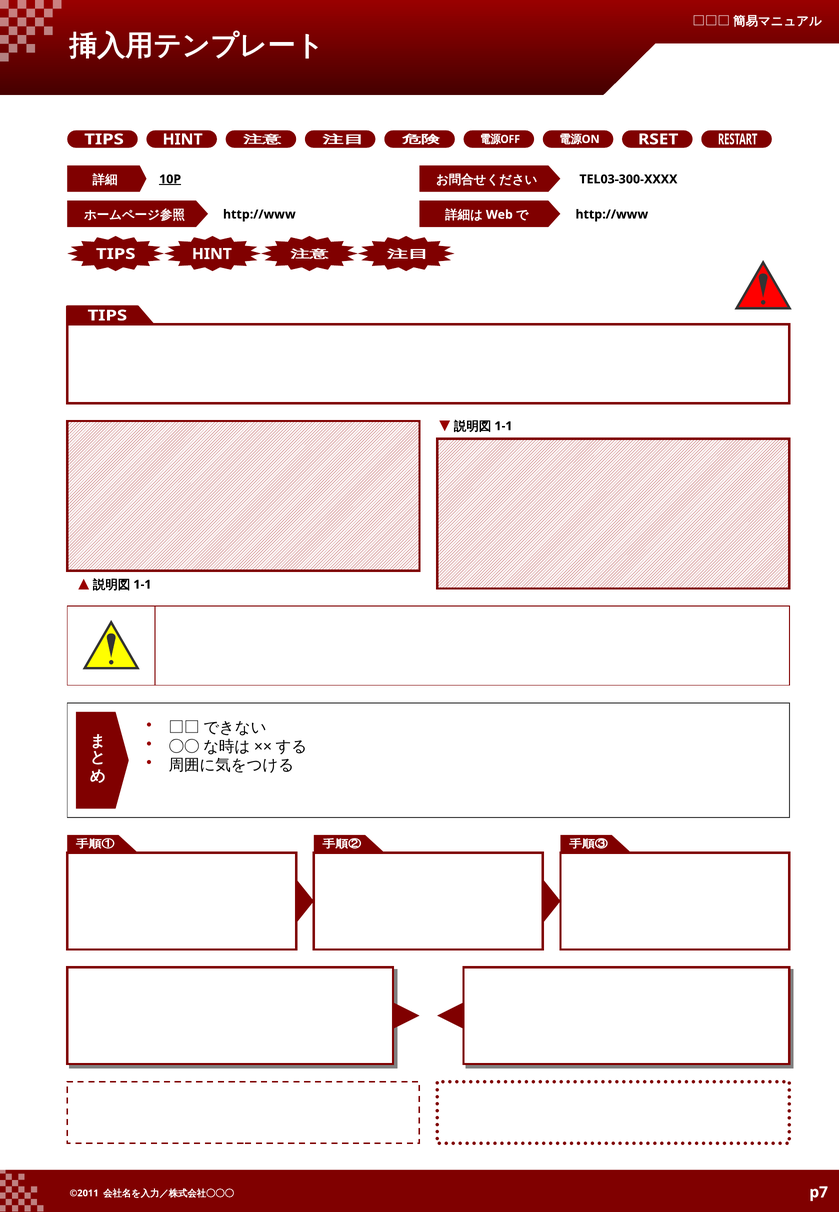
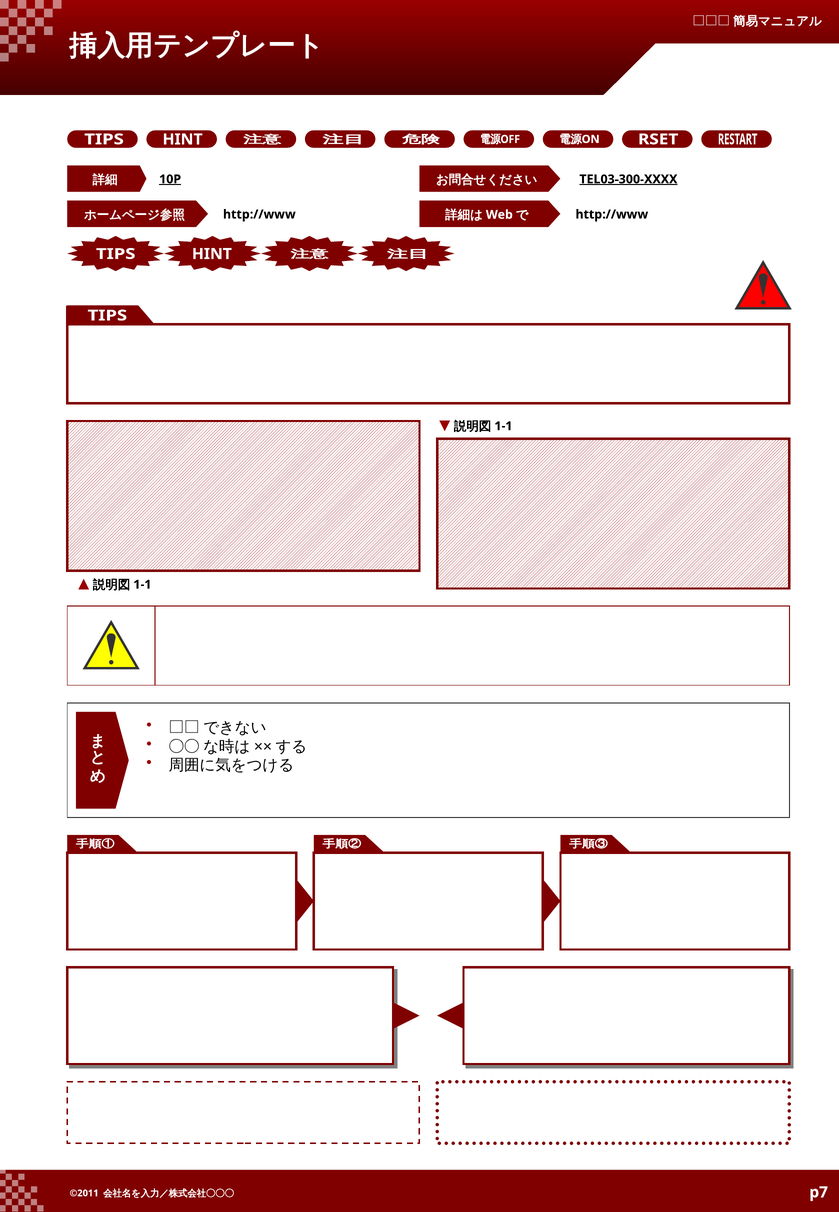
TEL03-300-XXXX underline: none -> present (628, 179)
